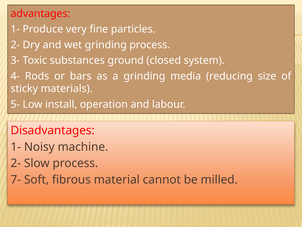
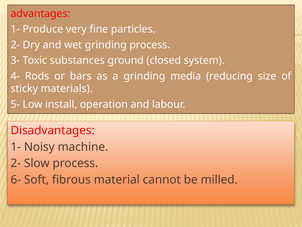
7-: 7- -> 6- (16, 179)
